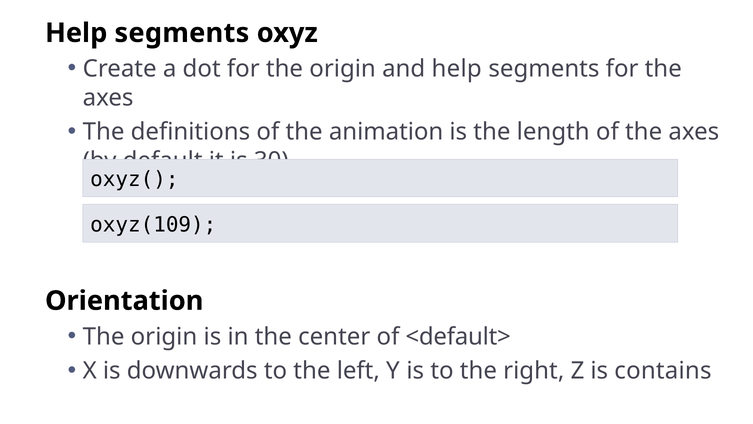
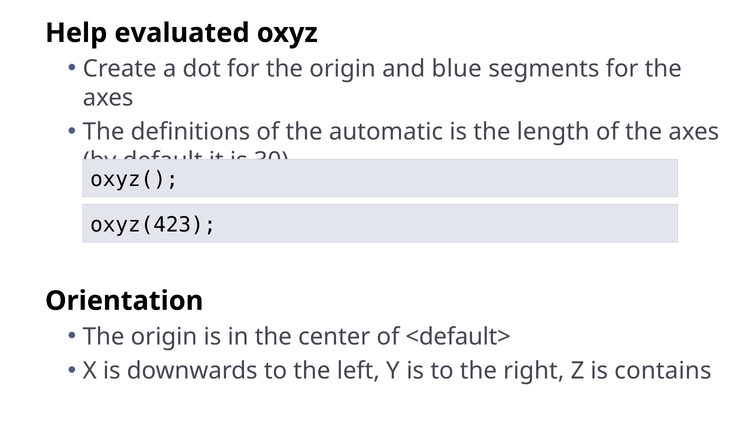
segments: segments -> evaluated (182, 33)
and help: help -> blue (457, 69)
animation: animation -> automatic (386, 132)
oxyz(109: oxyz(109 -> oxyz(423 (153, 225)
